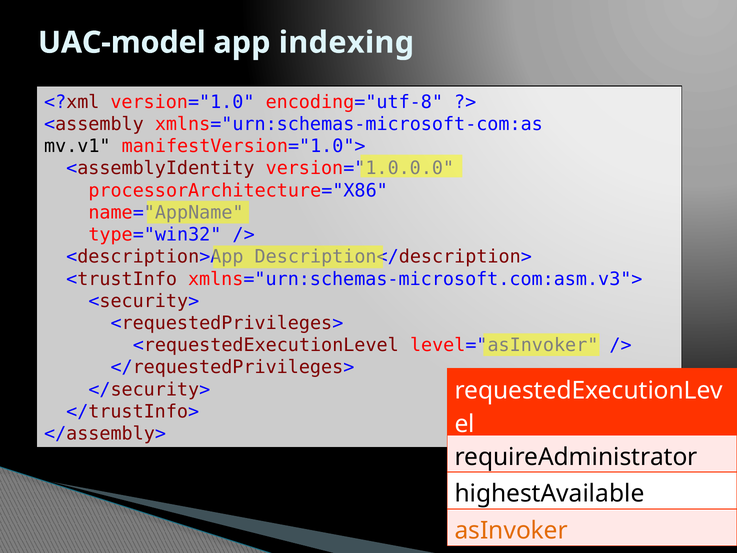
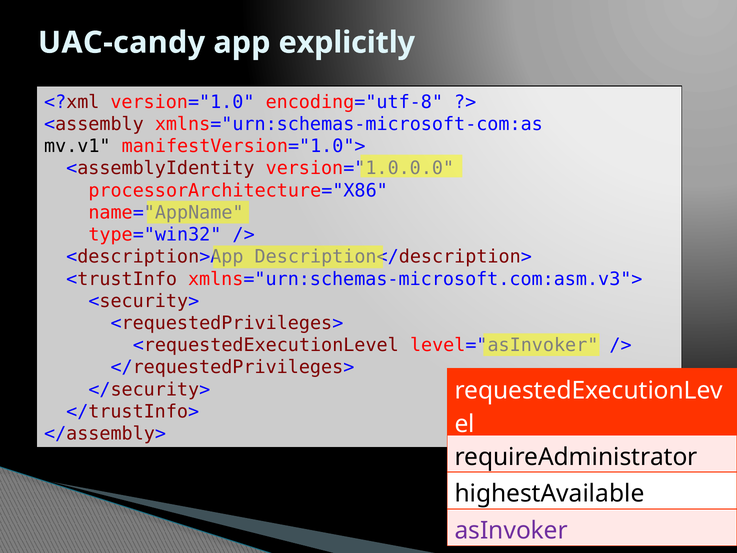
UAC-model: UAC-model -> UAC-candy (122, 43)
indexing: indexing -> explicitly (347, 43)
asInvoker colour: orange -> purple (511, 530)
